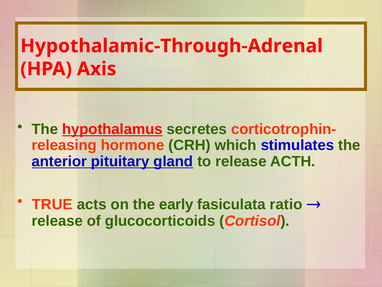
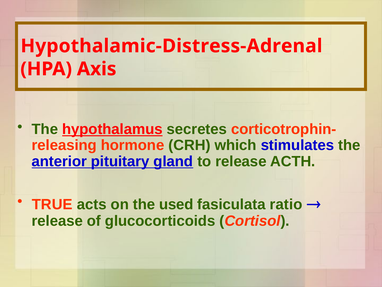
Hypothalamic-Through-Adrenal: Hypothalamic-Through-Adrenal -> Hypothalamic-Distress-Adrenal (172, 46)
early: early -> used (176, 204)
